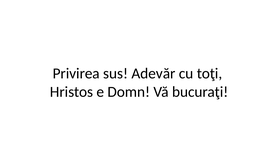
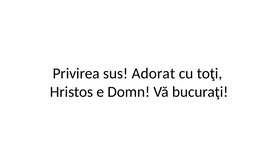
Adevăr: Adevăr -> Adorat (153, 73)
